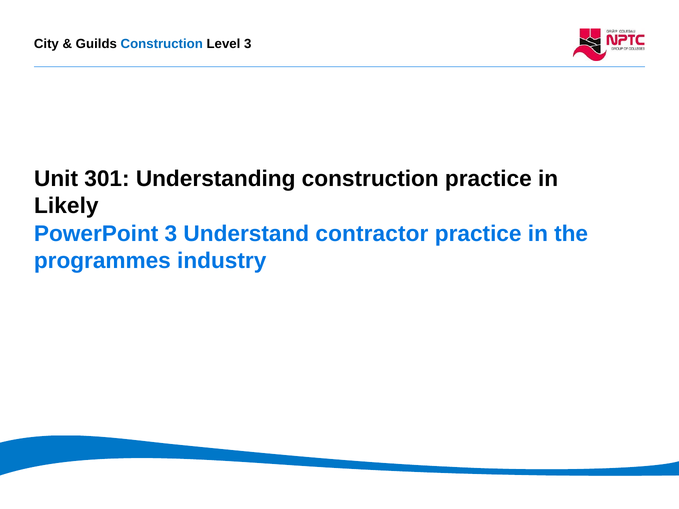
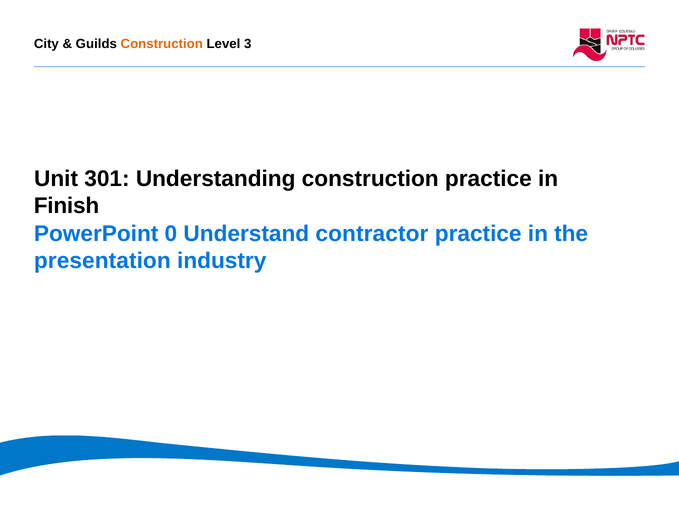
Construction colour: blue -> orange (162, 44)
Likely: Likely -> Finish (66, 206)
PowerPoint 3: 3 -> 0 (171, 234)
programmes: programmes -> presentation (102, 261)
